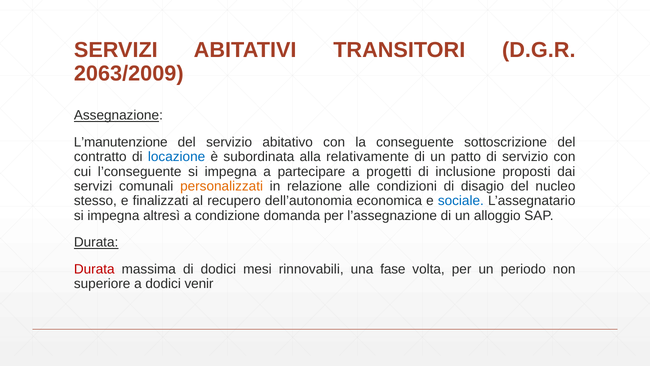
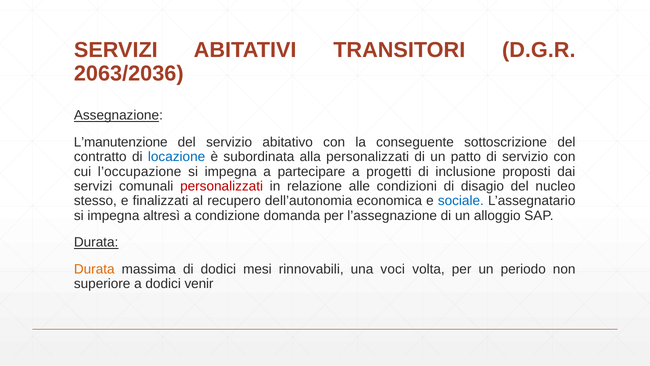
2063/2009: 2063/2009 -> 2063/2036 (129, 73)
alla relativamente: relativamente -> personalizzati (368, 157)
l’conseguente: l’conseguente -> l’occupazione (140, 171)
personalizzati colour: orange -> red (222, 186)
Durata colour: red -> orange (94, 269)
fase: fase -> voci (393, 269)
